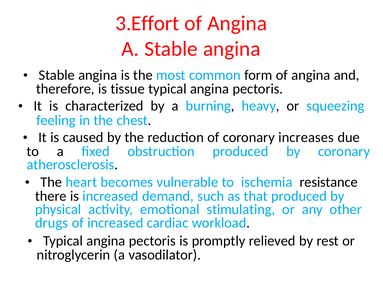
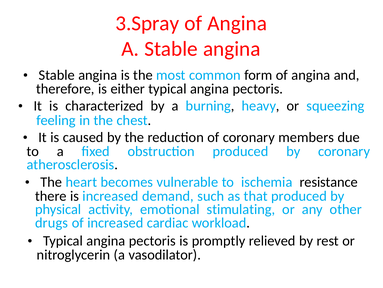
3.Effort: 3.Effort -> 3.Spray (147, 23)
tissue: tissue -> either (128, 89)
increases: increases -> members (306, 137)
